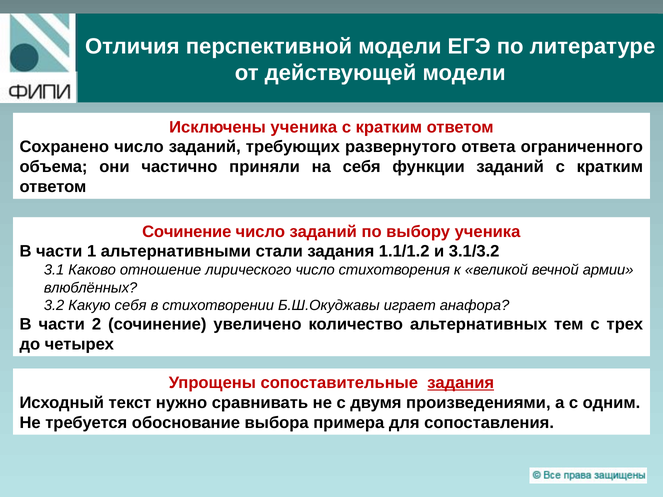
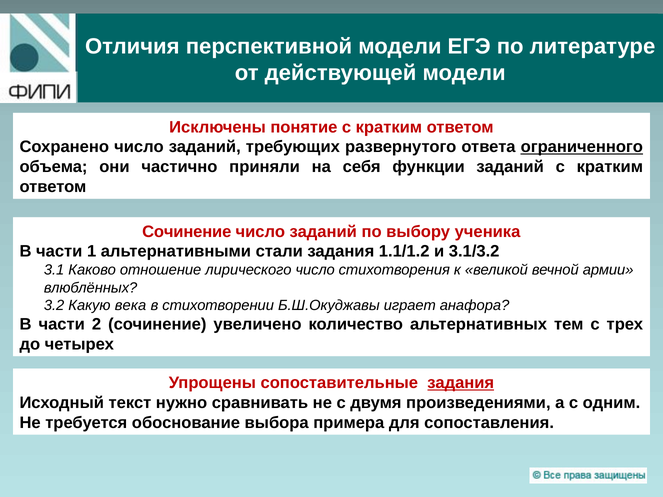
Исключены ученика: ученика -> понятие (304, 127)
ограниченного underline: none -> present (582, 147)
Какую себя: себя -> века (131, 306)
